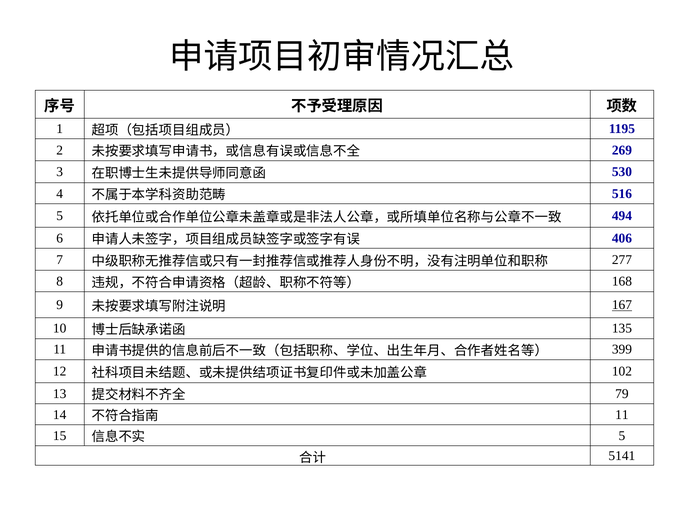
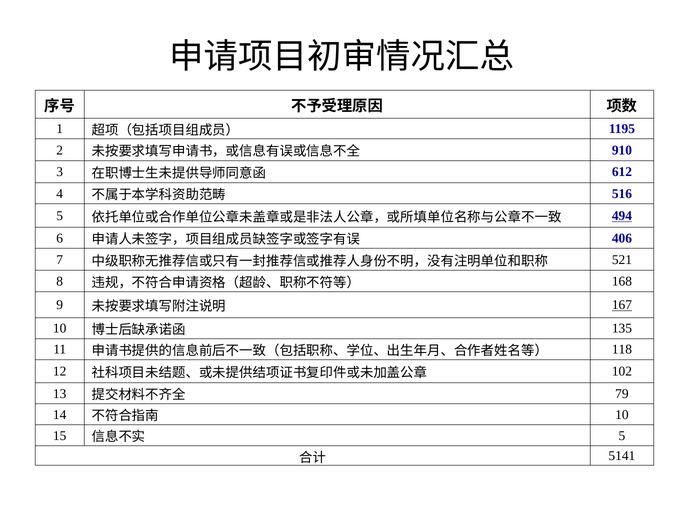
269: 269 -> 910 (622, 150)
530: 530 -> 612 (622, 172)
494 underline: none -> present (622, 216)
277: 277 -> 521 (622, 260)
399: 399 -> 118 (622, 350)
11: 11 -> 10 (622, 415)
